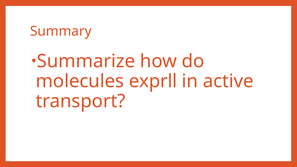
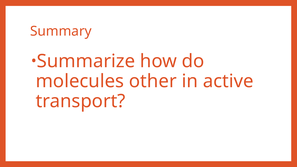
exprll: exprll -> other (153, 81)
